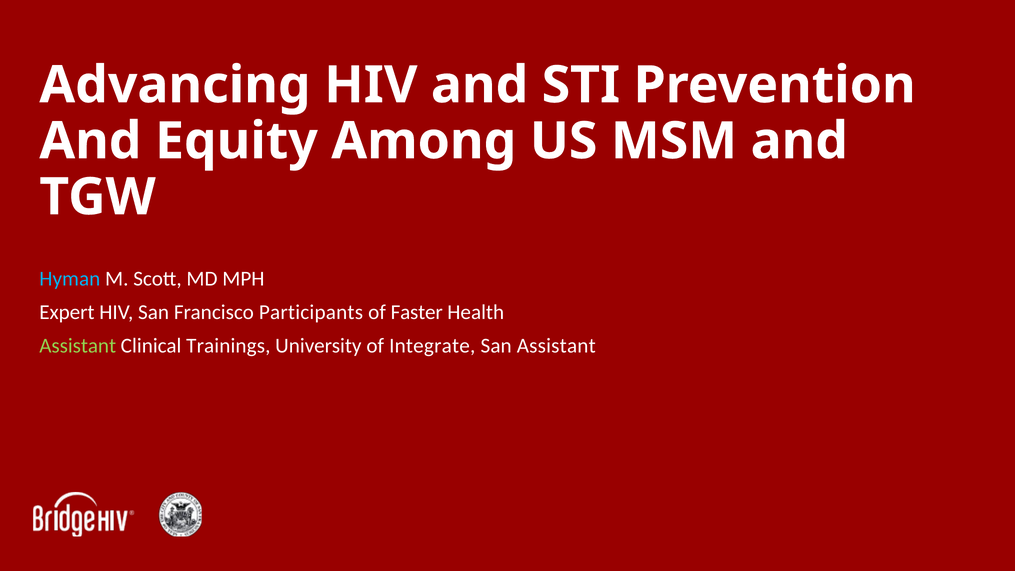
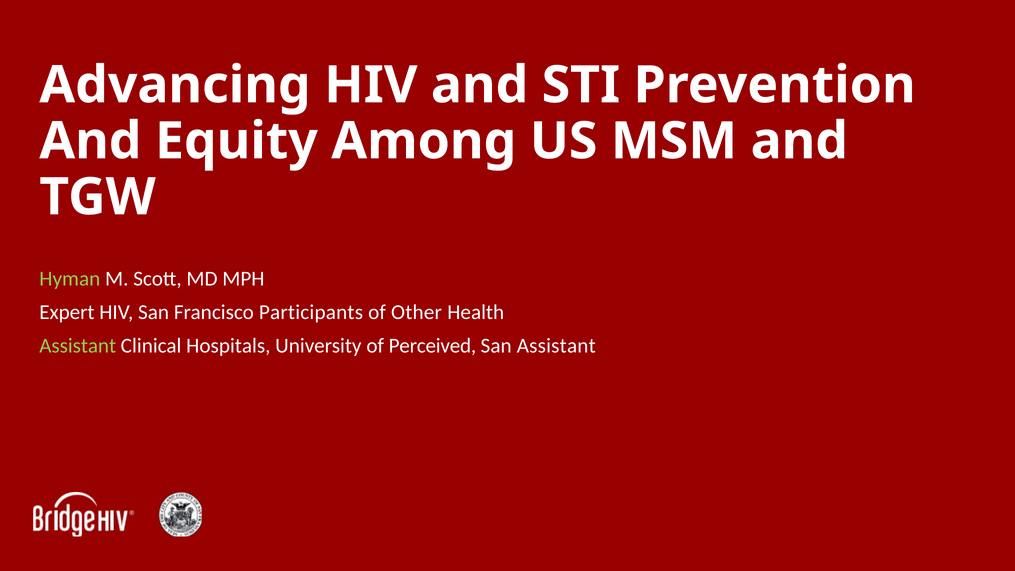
Hyman colour: light blue -> light green (70, 279)
Faster: Faster -> Other (416, 312)
Trainings: Trainings -> Hospitals (228, 346)
Integrate: Integrate -> Perceived (432, 346)
